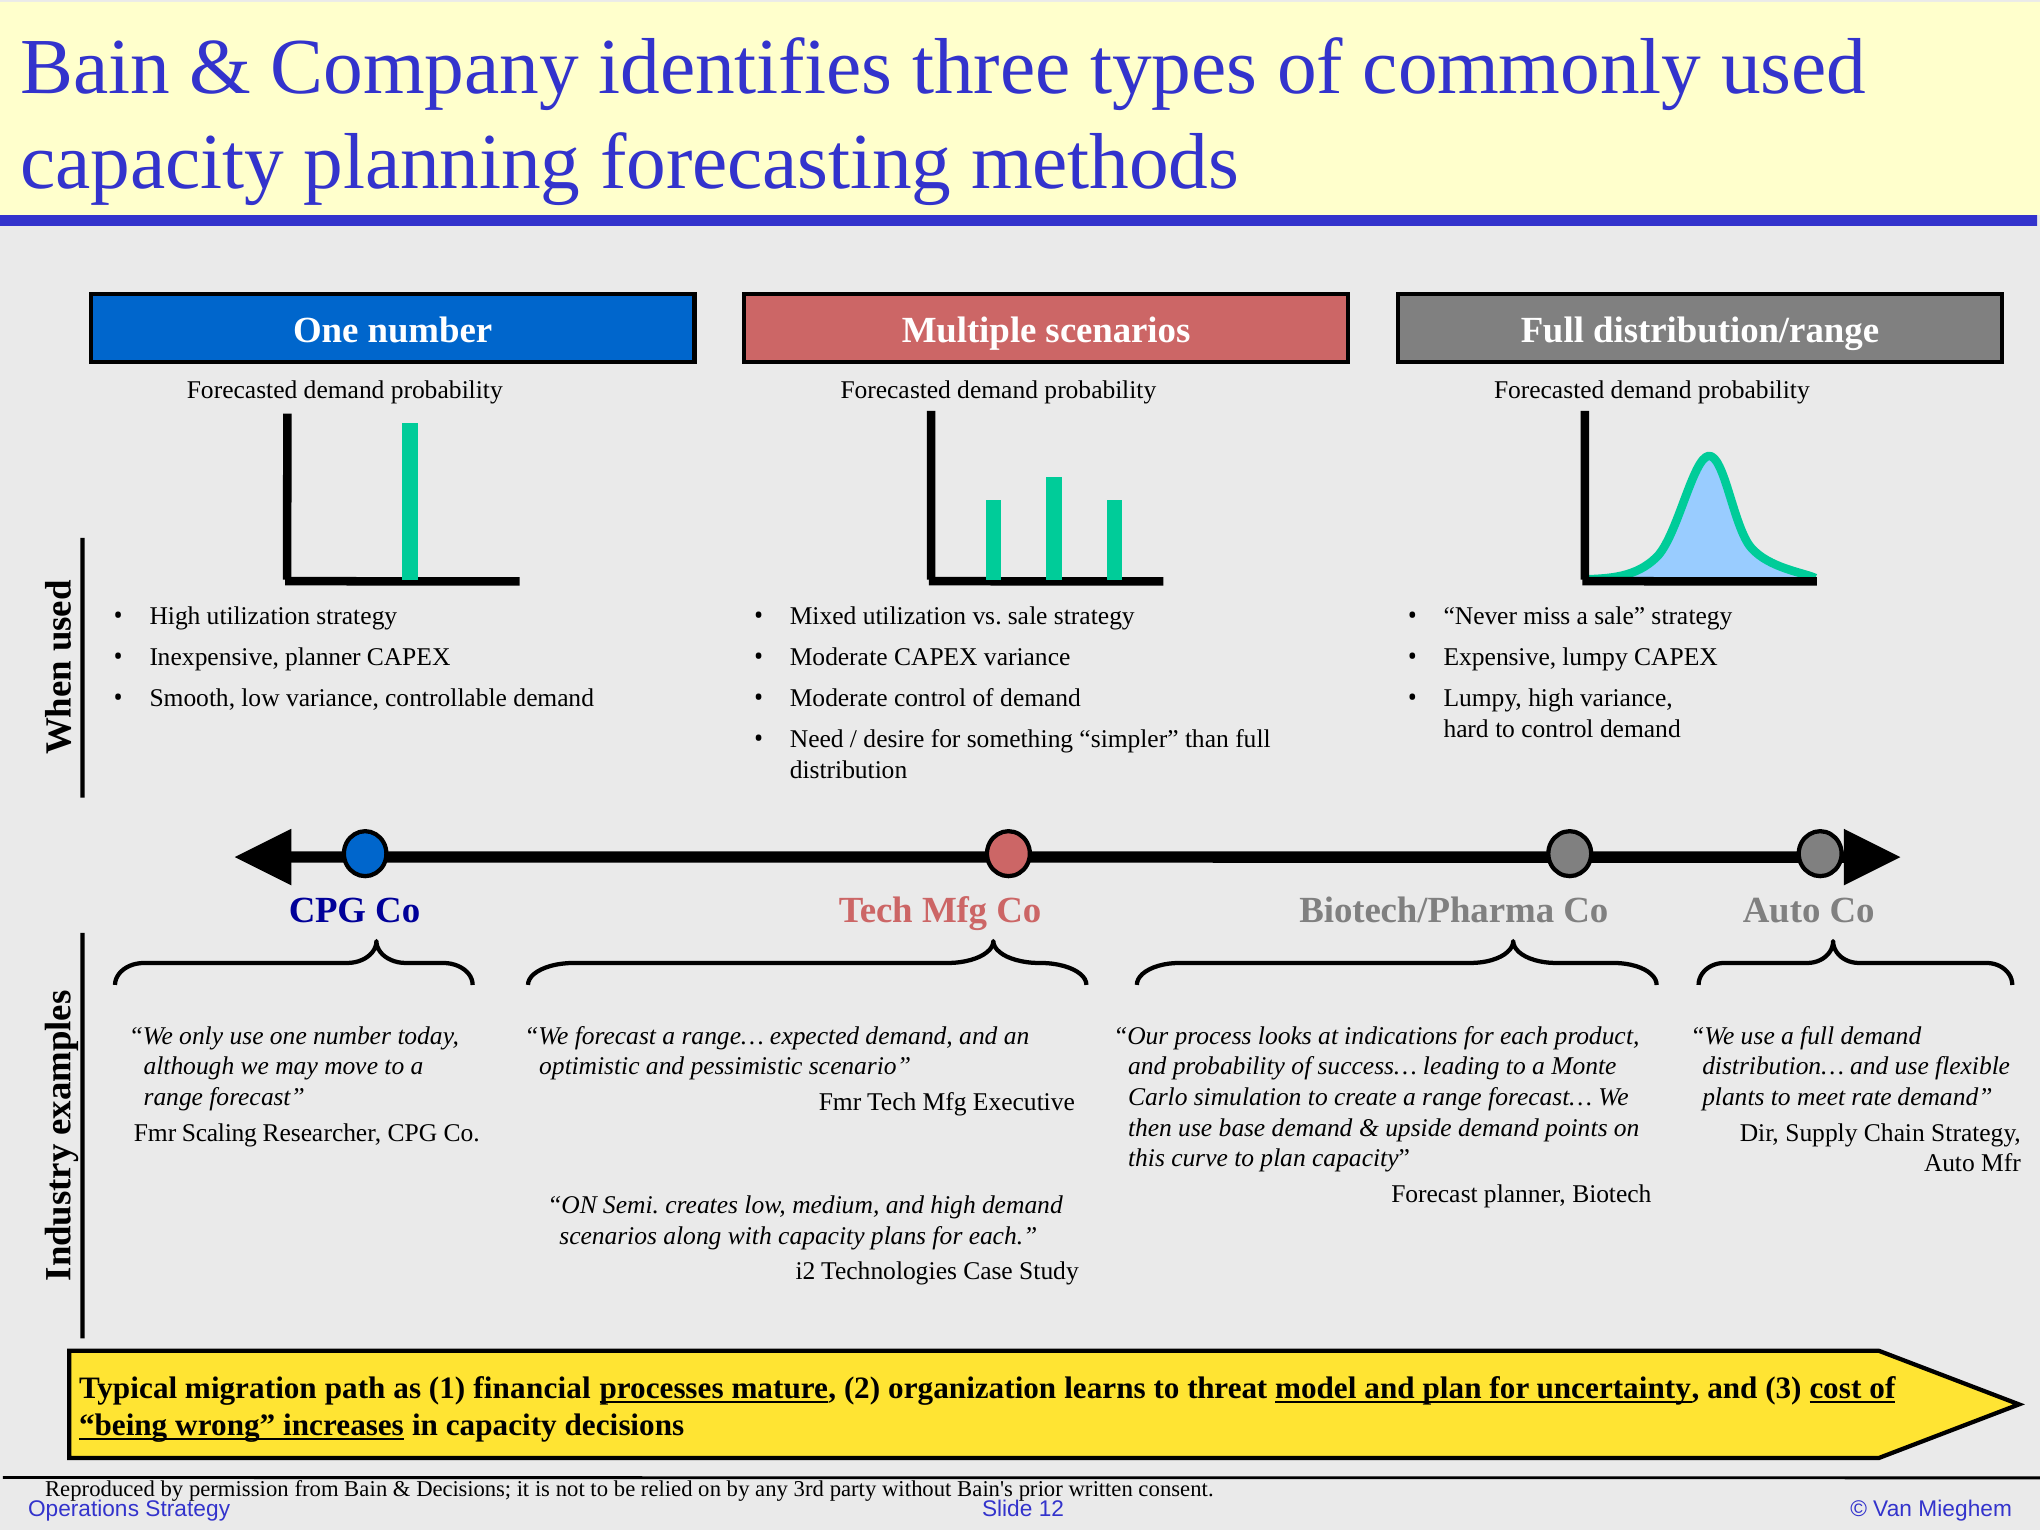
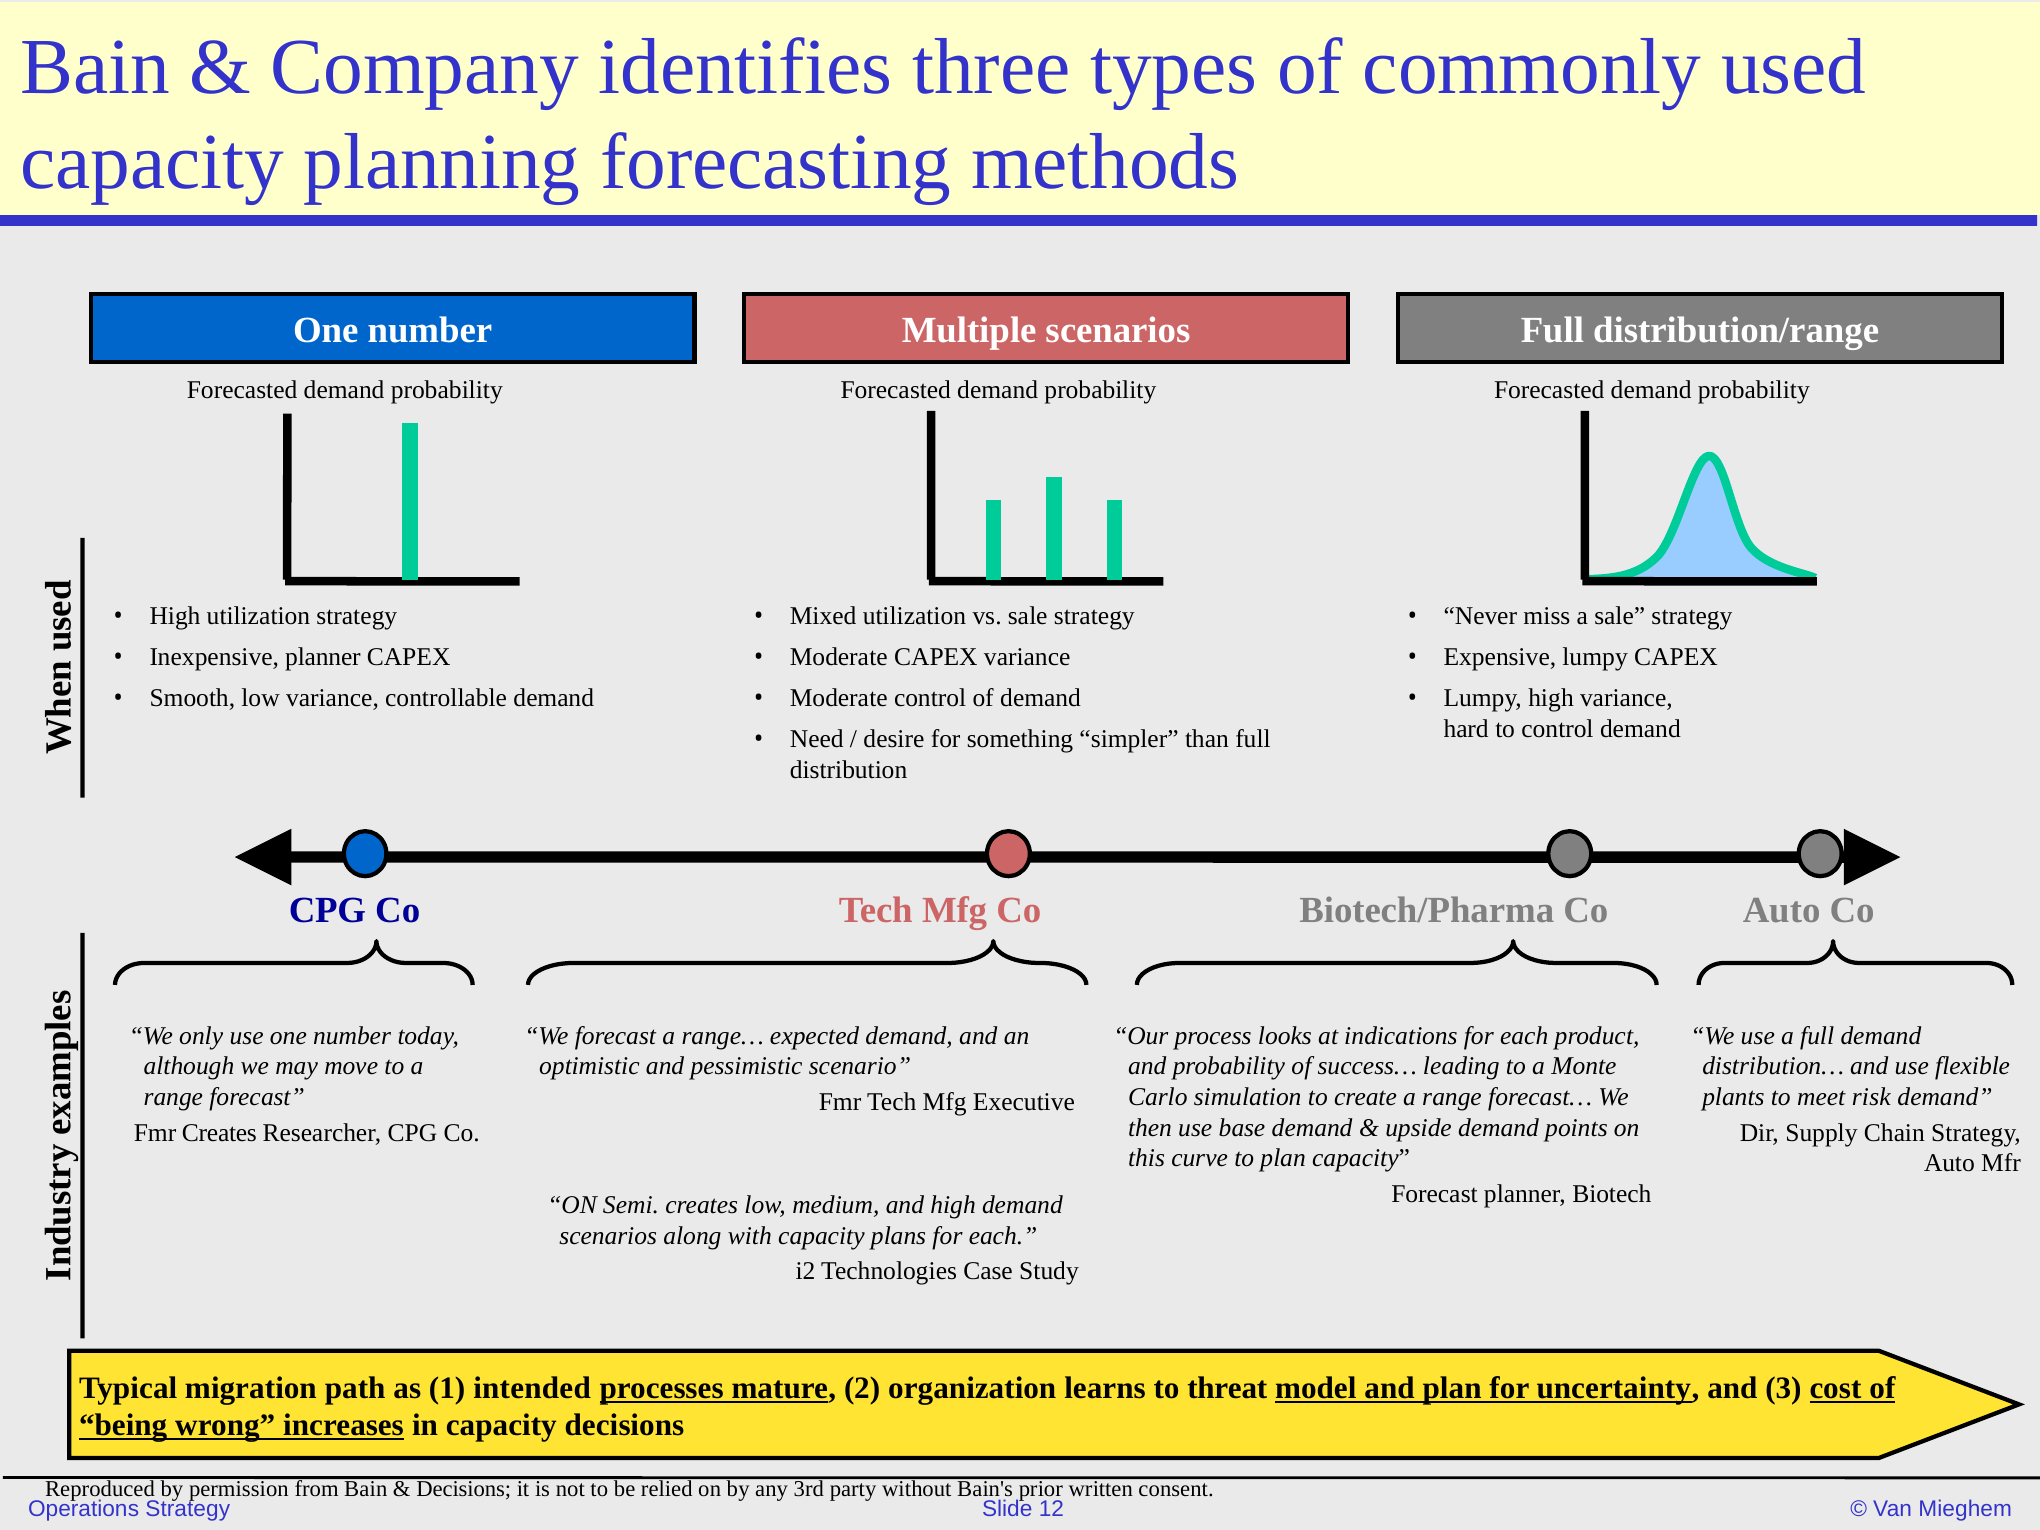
rate: rate -> risk (1871, 1097)
Fmr Scaling: Scaling -> Creates (219, 1133)
financial: financial -> intended (532, 1388)
